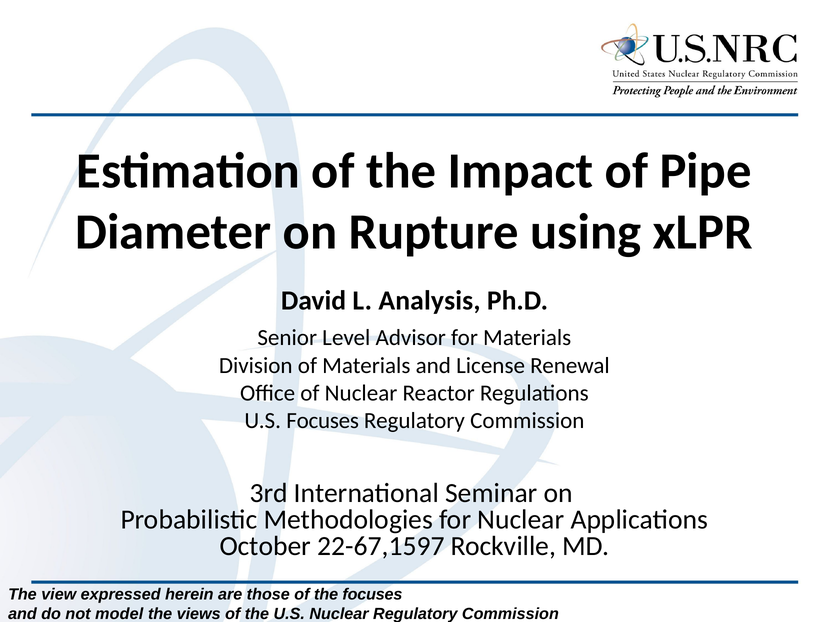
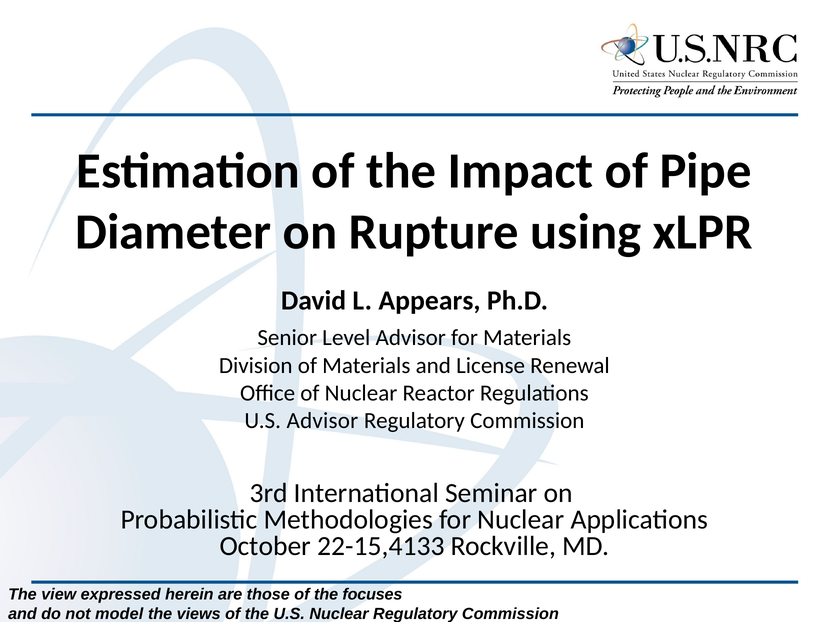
Analysis: Analysis -> Appears (429, 300)
U.S Focuses: Focuses -> Advisor (322, 421)
22-67,1597: 22-67,1597 -> 22-15,4133 (381, 546)
